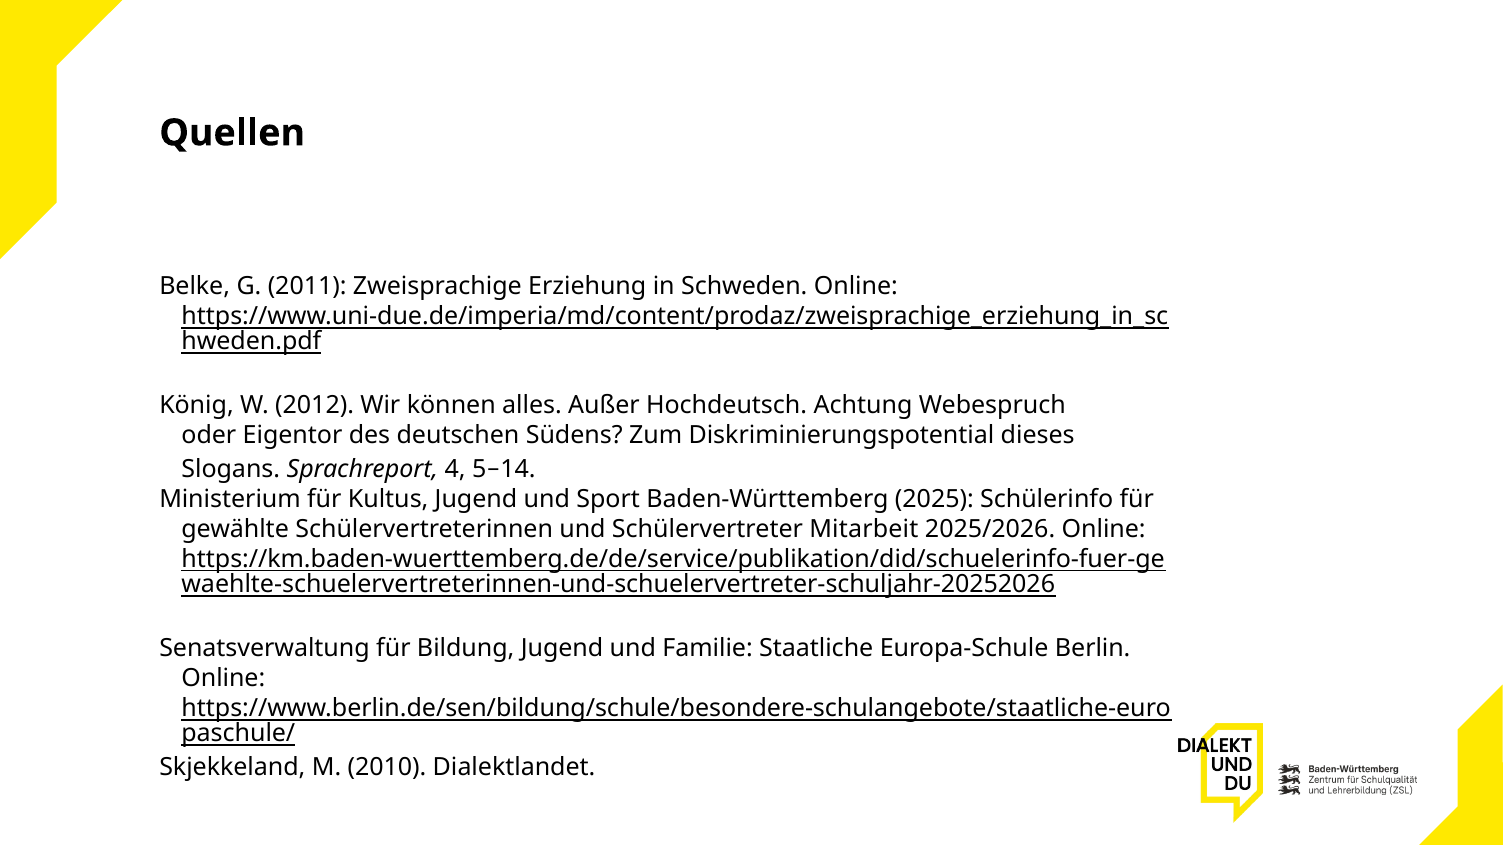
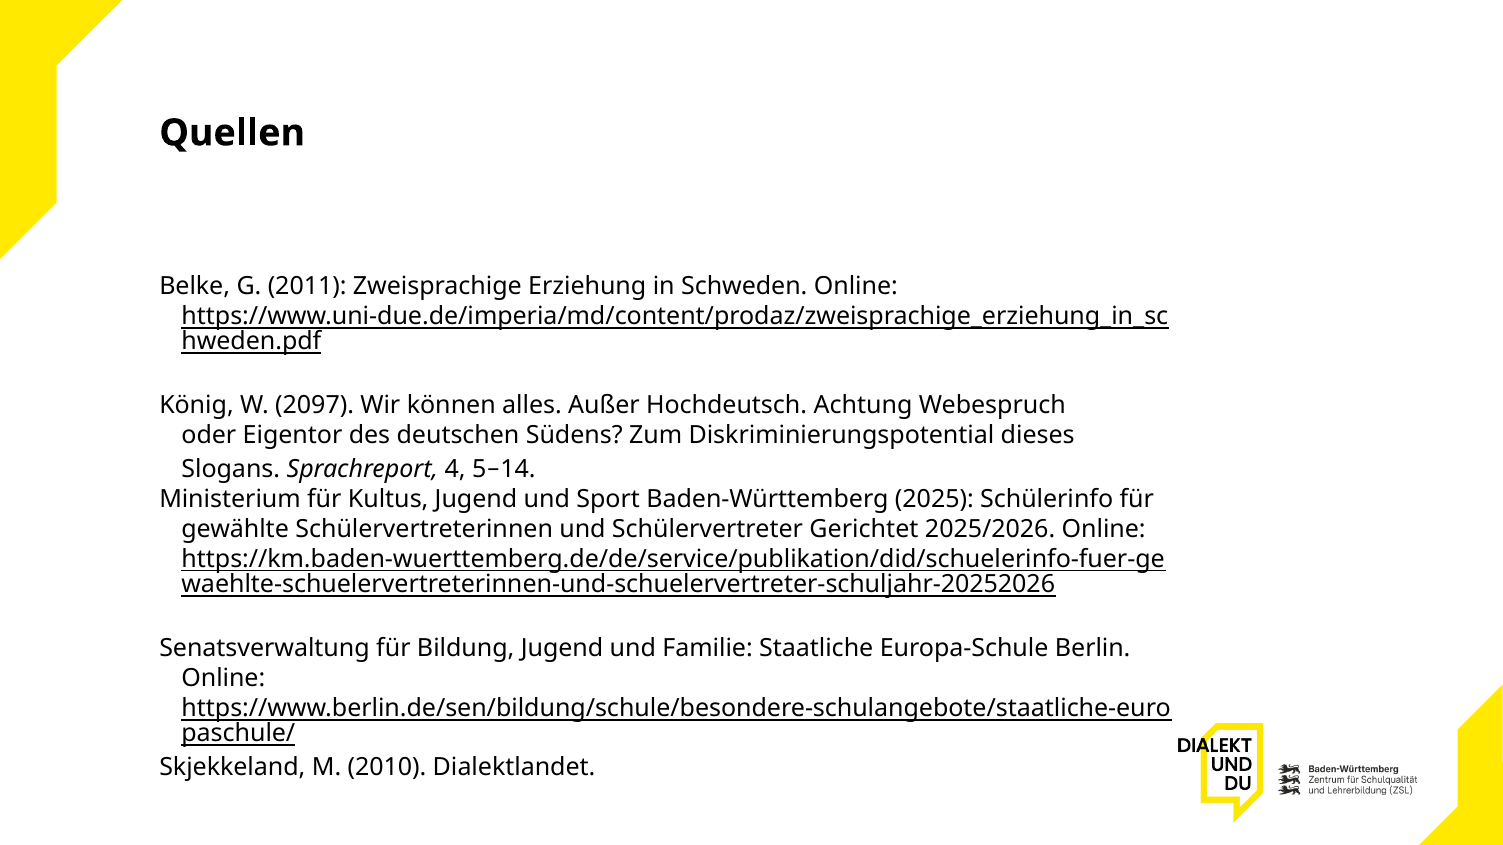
2012: 2012 -> 2097 (315, 406)
Mitarbeit: Mitarbeit -> Gerichtet (864, 530)
